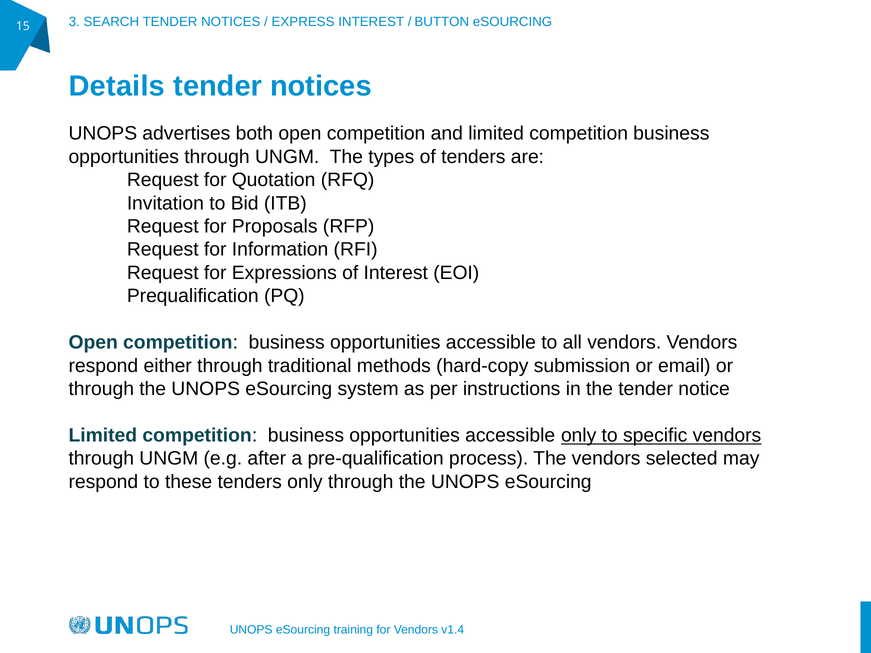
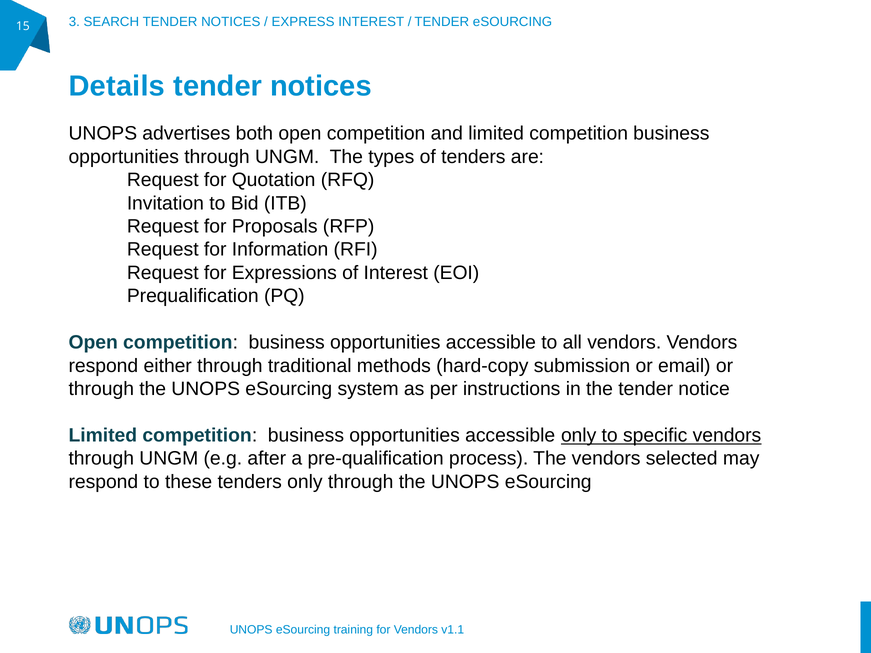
BUTTON: BUTTON -> TENDER (442, 22)
v1.4: v1.4 -> v1.1 (453, 630)
